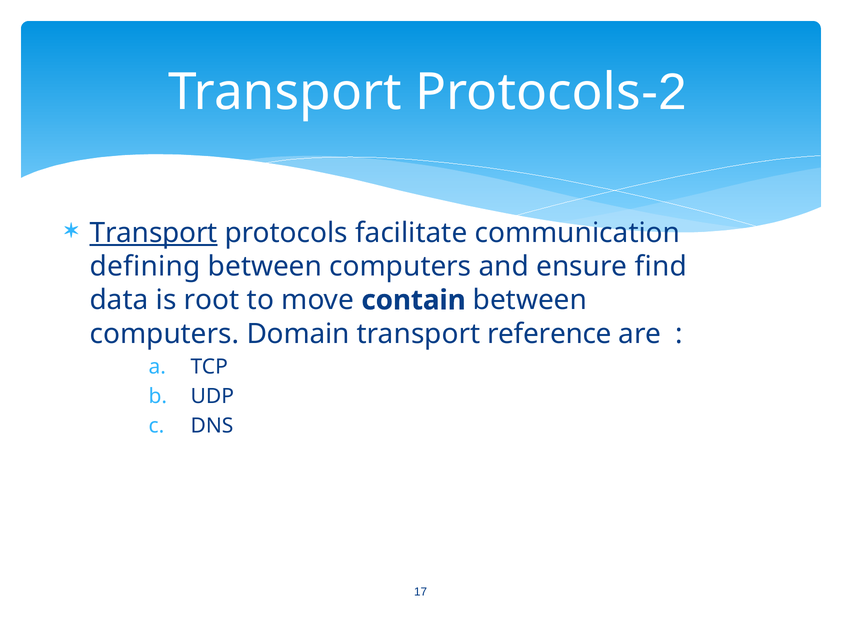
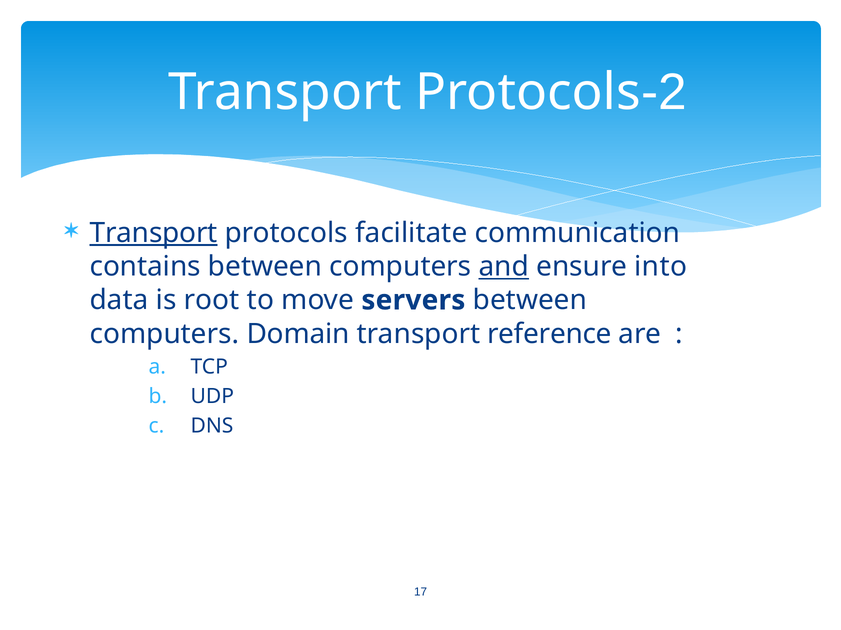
defining: defining -> contains (145, 267)
and underline: none -> present (504, 267)
find: find -> into (661, 267)
contain: contain -> servers (413, 301)
